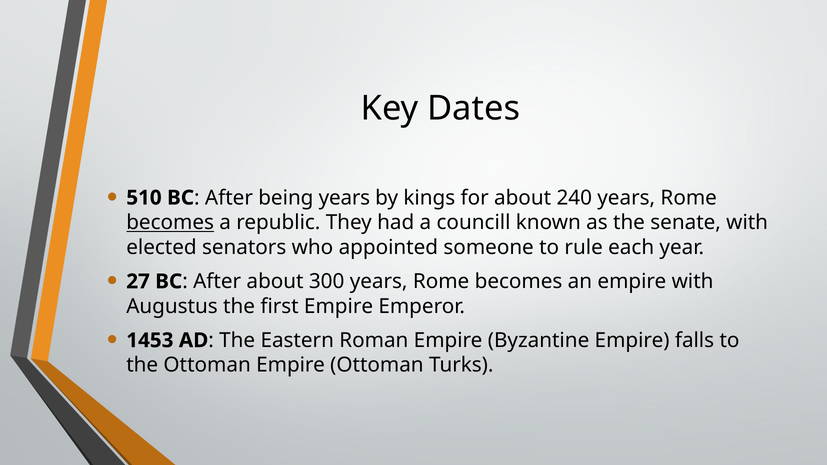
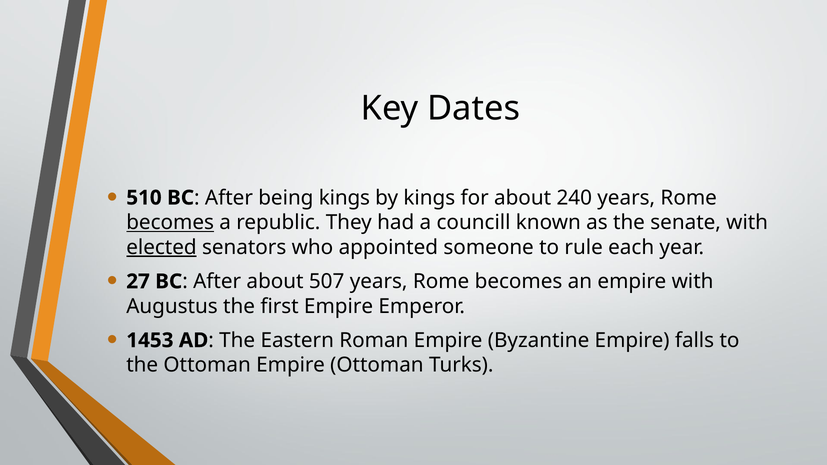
being years: years -> kings (344, 198)
elected underline: none -> present (161, 247)
300: 300 -> 507 (327, 282)
